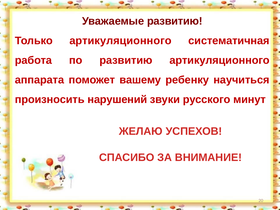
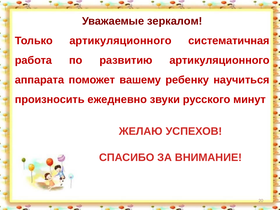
Уважаемые развитию: развитию -> зеркалом (175, 21)
нарушений: нарушений -> ежедневно (117, 99)
